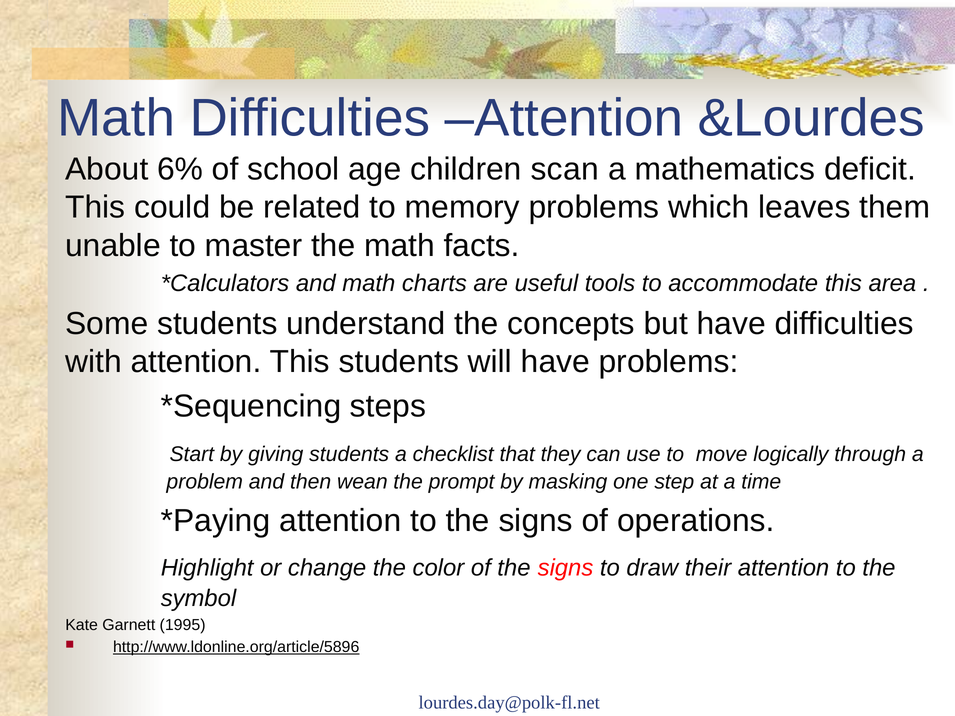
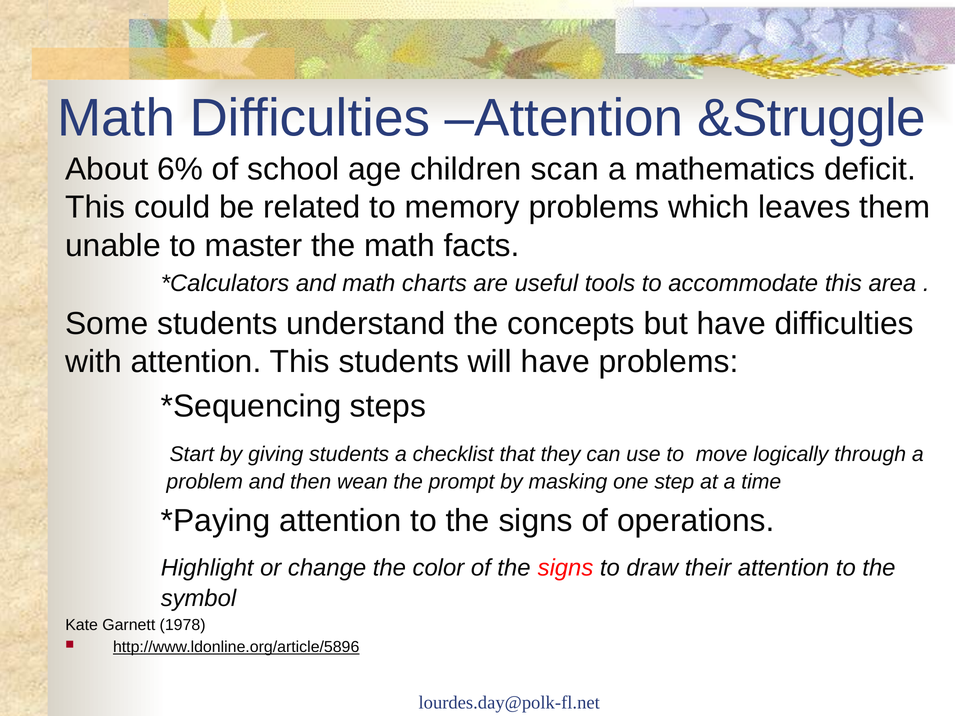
&Lourdes: &Lourdes -> &Struggle (812, 118)
1995: 1995 -> 1978 (183, 625)
